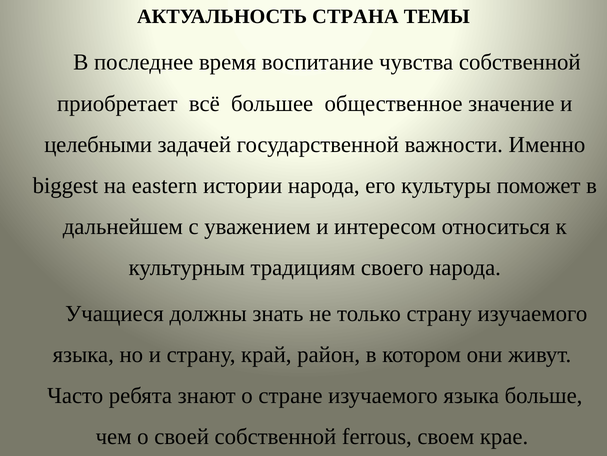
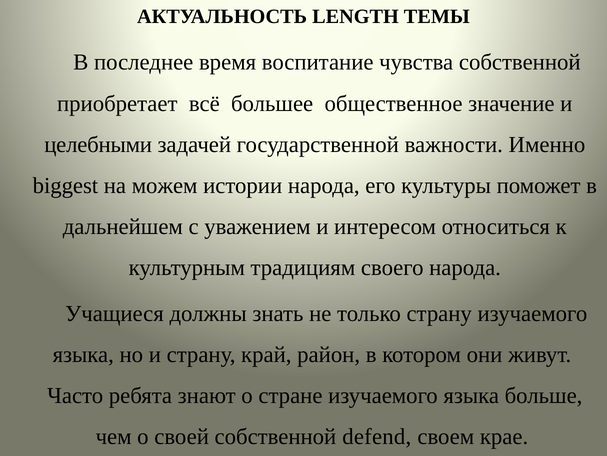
СТРАНА: СТРАНА -> LENGTH (355, 17)
eastern: eastern -> можем (165, 186)
ferrous: ferrous -> defend (377, 436)
